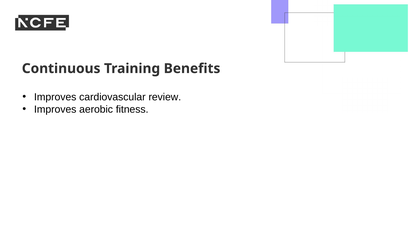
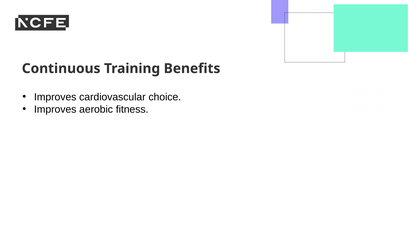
review: review -> choice (165, 97)
